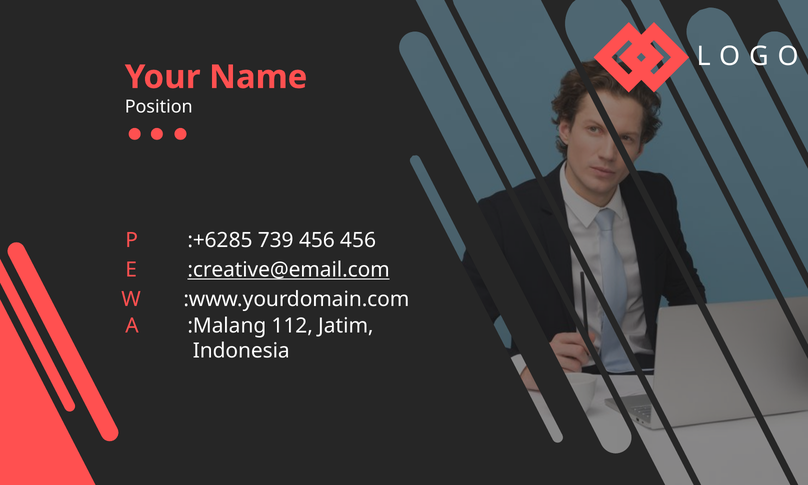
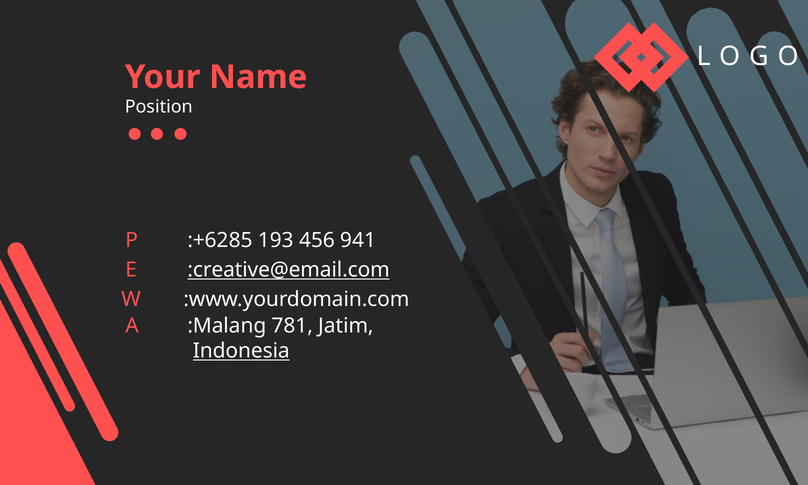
739: 739 -> 193 (276, 240)
456 456: 456 -> 941 (358, 240)
112: 112 -> 781 (292, 326)
Indonesia underline: none -> present (241, 351)
